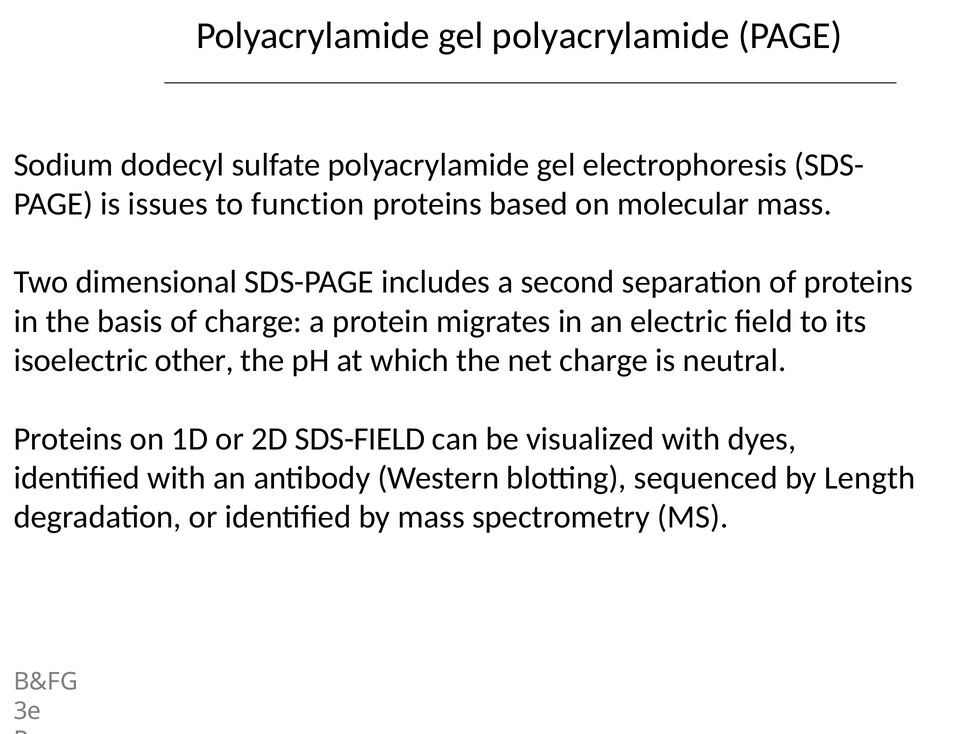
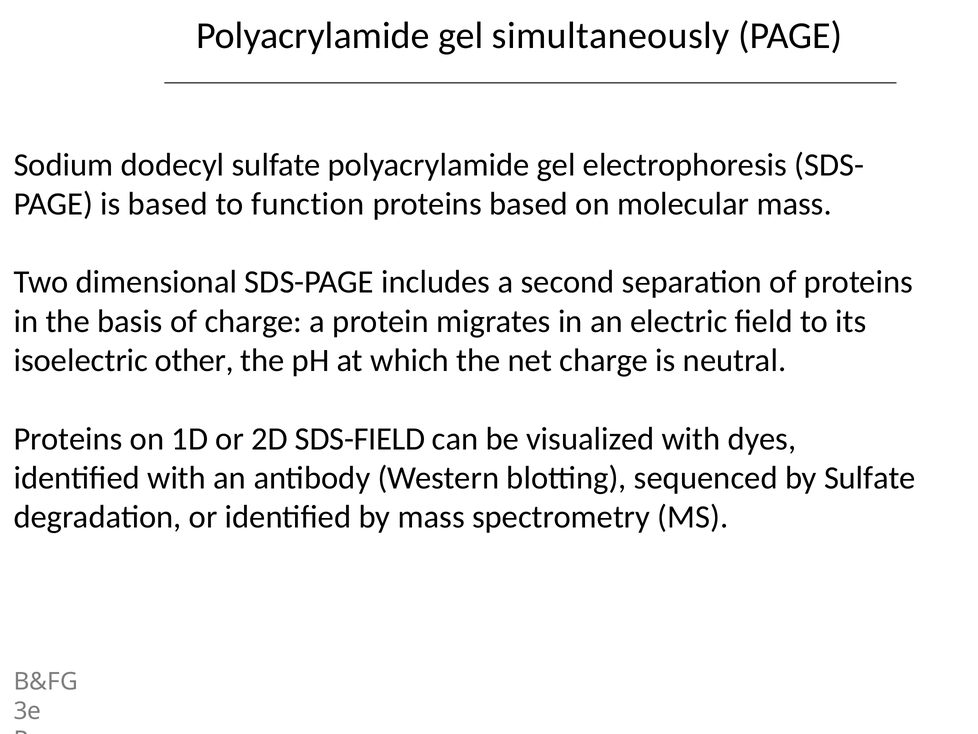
gel polyacrylamide: polyacrylamide -> simultaneously (611, 36)
is issues: issues -> based (168, 204)
by Length: Length -> Sulfate (870, 478)
